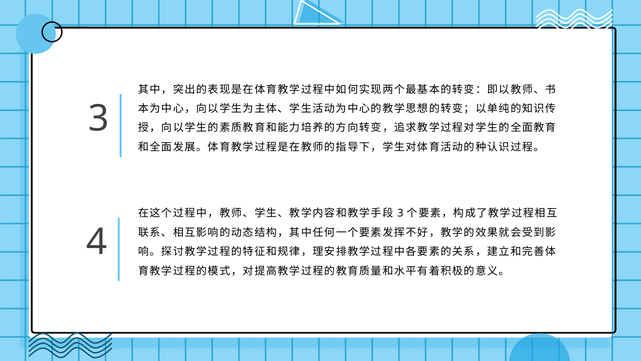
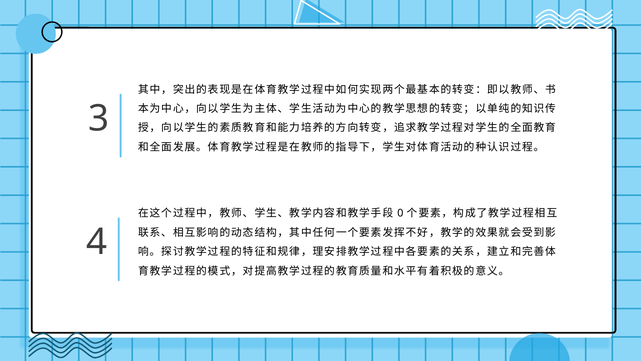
3: 3 -> 0 (400, 213)
